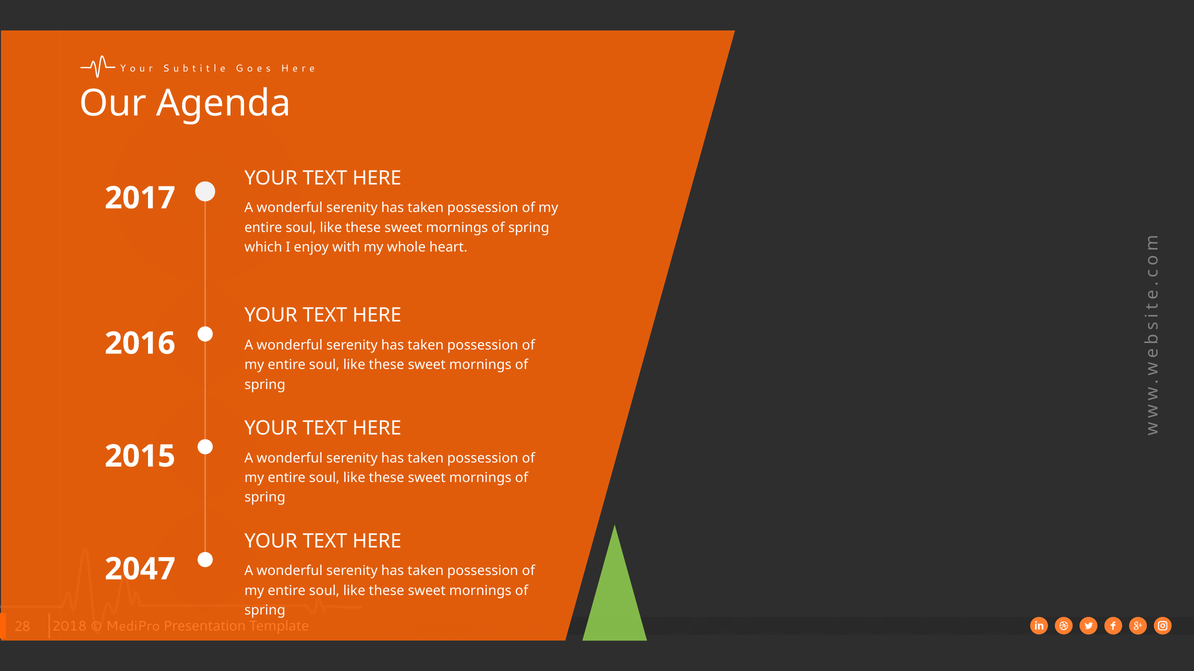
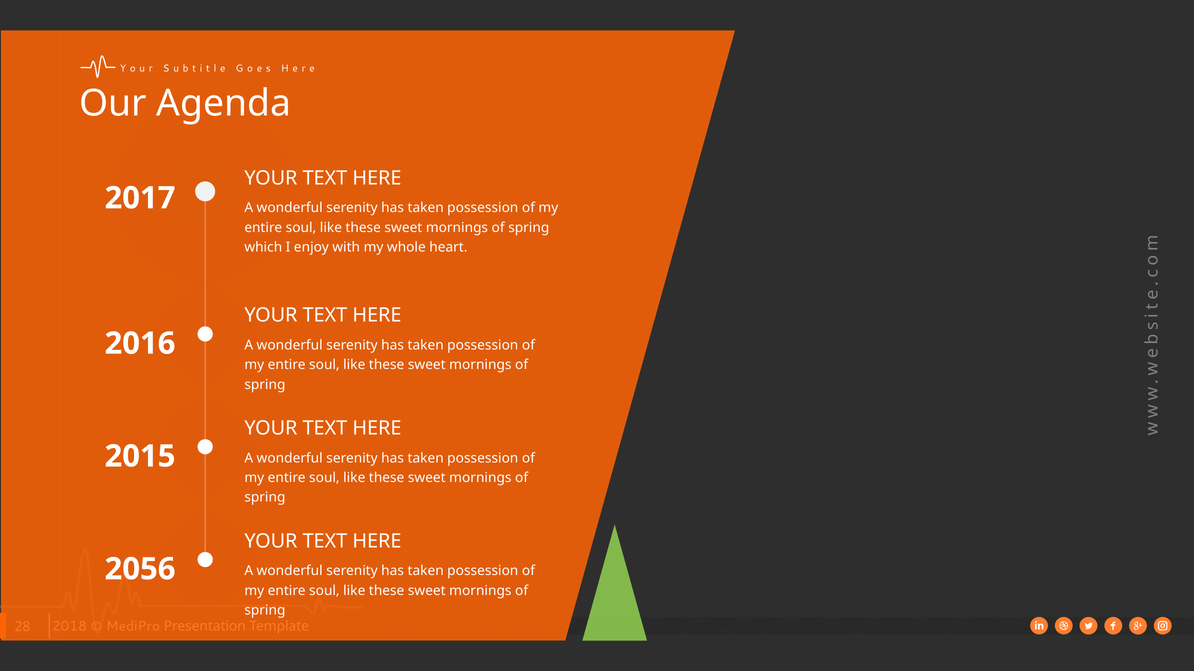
2047: 2047 -> 2056 (140, 570)
